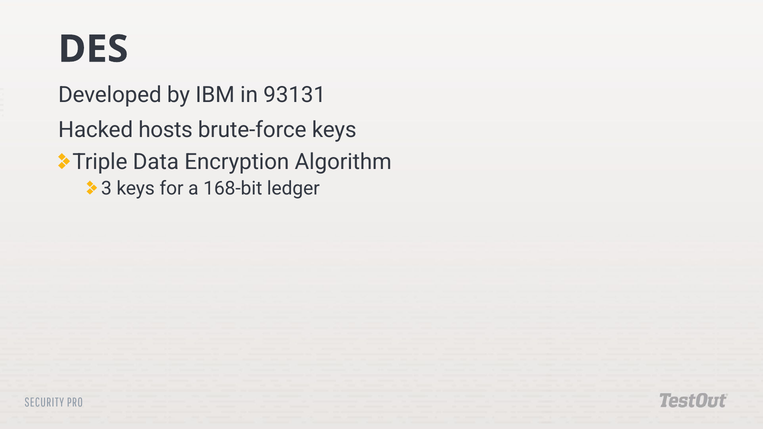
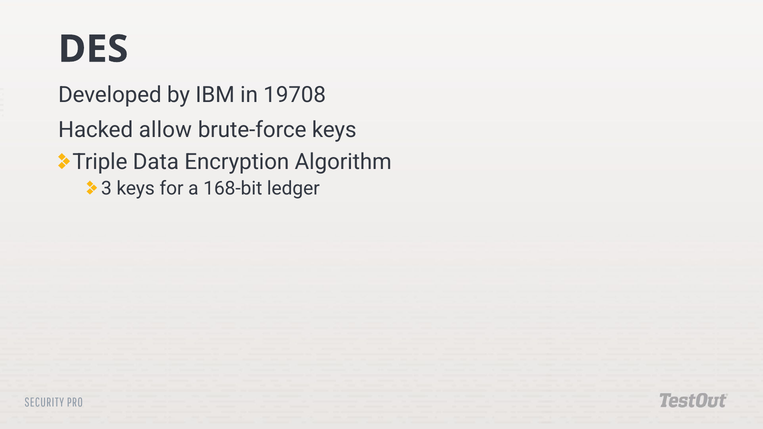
93131: 93131 -> 19708 (295, 95)
hosts: hosts -> allow (165, 130)
